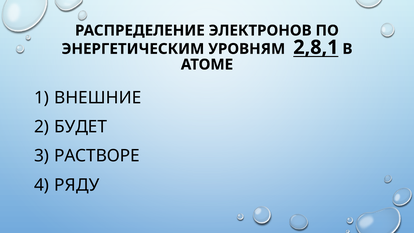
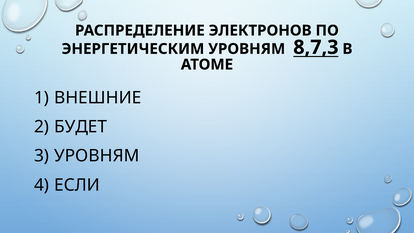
2,8,1: 2,8,1 -> 8,7,3 (316, 47)
РАСТВОРЕ: РАСТВОРЕ -> УРОВНЯМ (97, 156)
РЯДУ: РЯДУ -> ЕСЛИ (77, 185)
